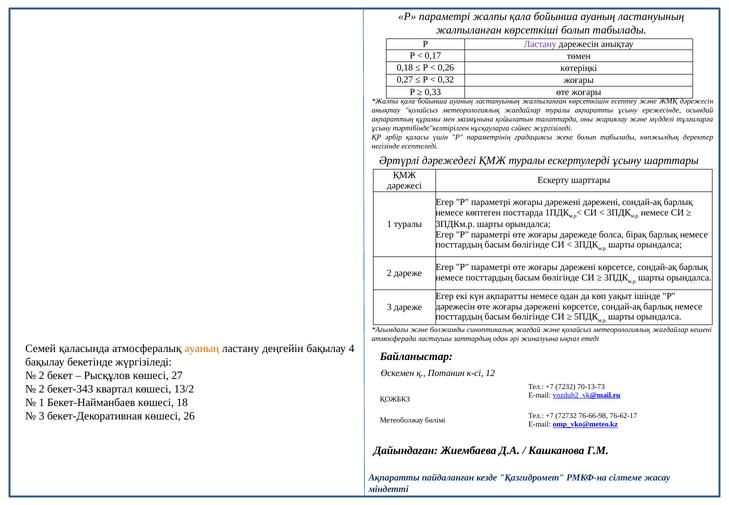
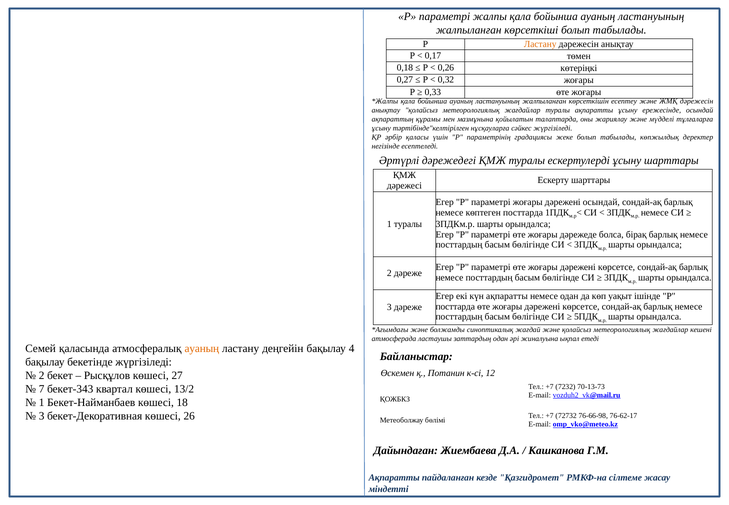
Ластану colour: purple -> orange (540, 44)
дәрежені дәрежені: дәрежені -> осындай (601, 202)
дәрежесін: дәрежесін -> посттарда (455, 306)
2: 2 -> 7 (42, 389)
